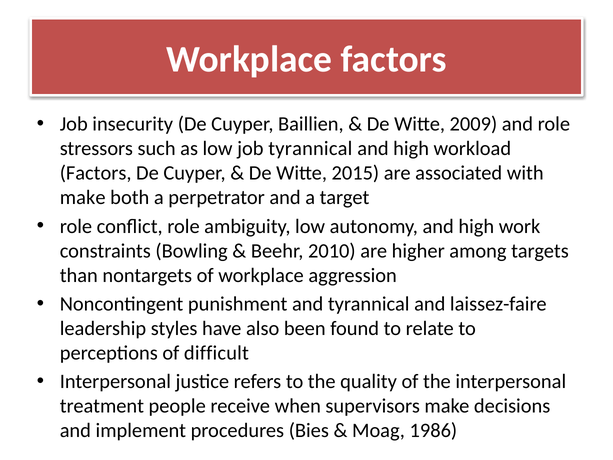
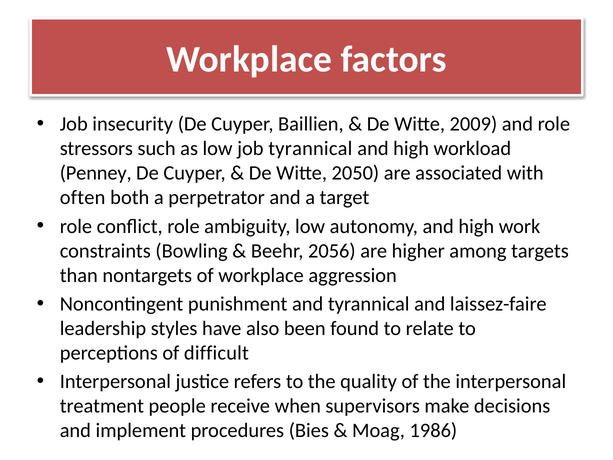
Factors: Factors -> Penney (96, 173)
2015: 2015 -> 2050 (355, 173)
make: make -> often (83, 198)
2010: 2010 -> 2056 (332, 251)
